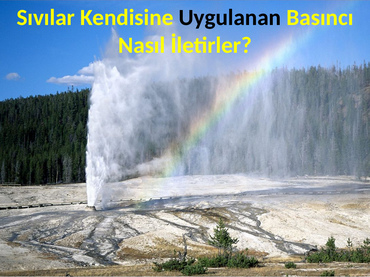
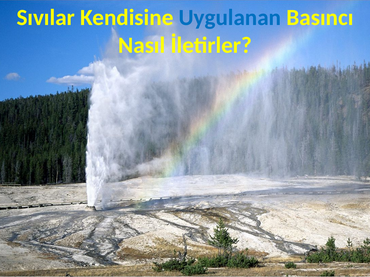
Uygulanan colour: black -> blue (230, 17)
